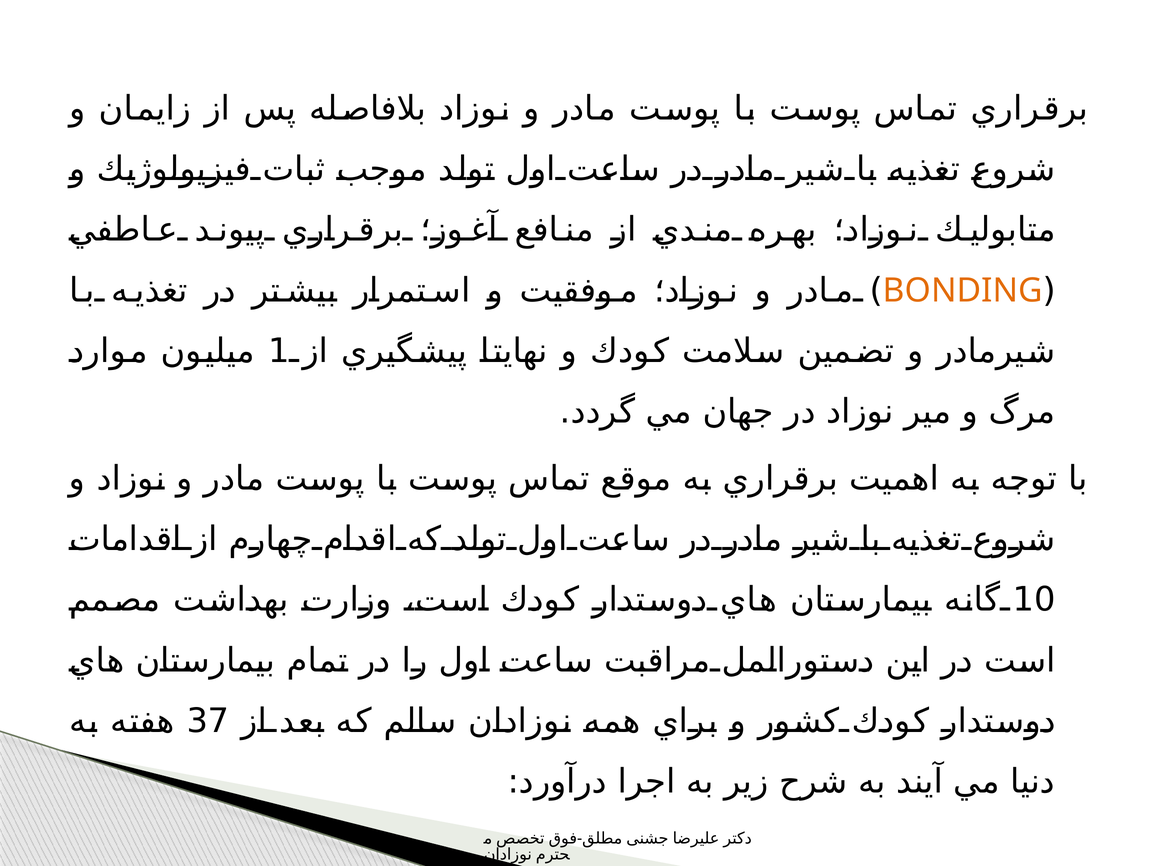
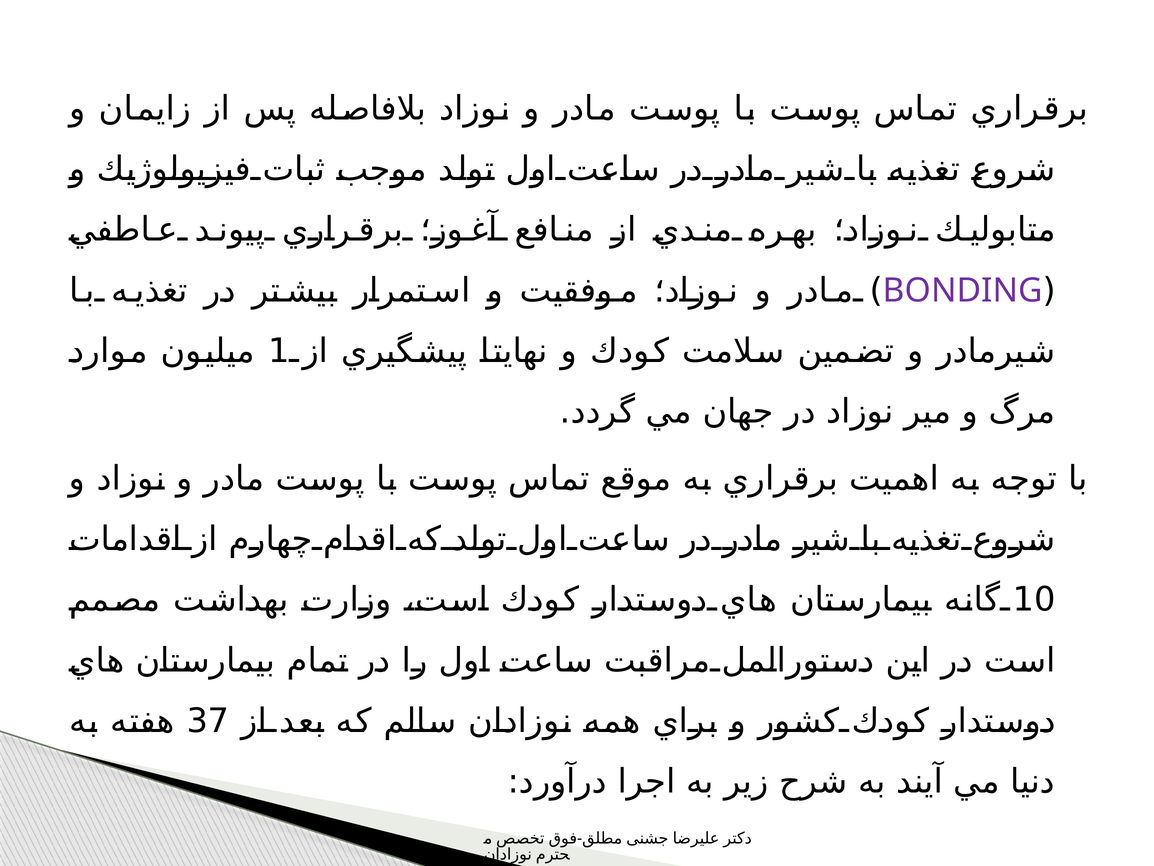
BONDING colour: orange -> purple (963, 290)
